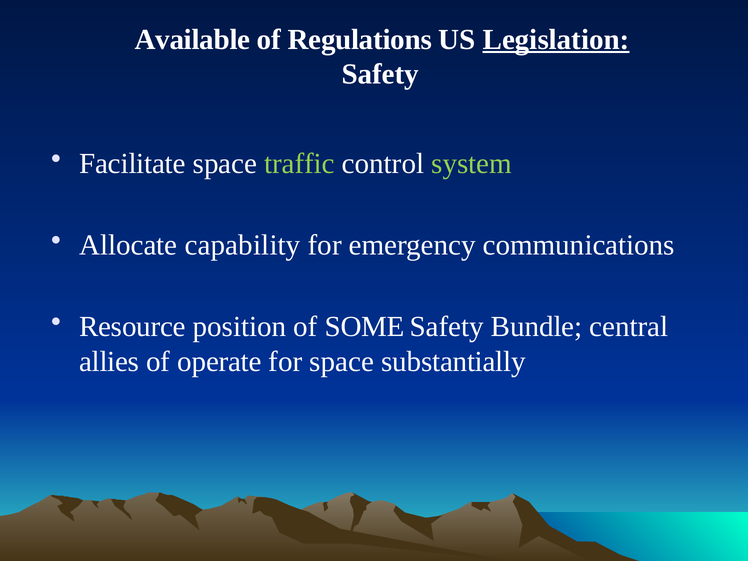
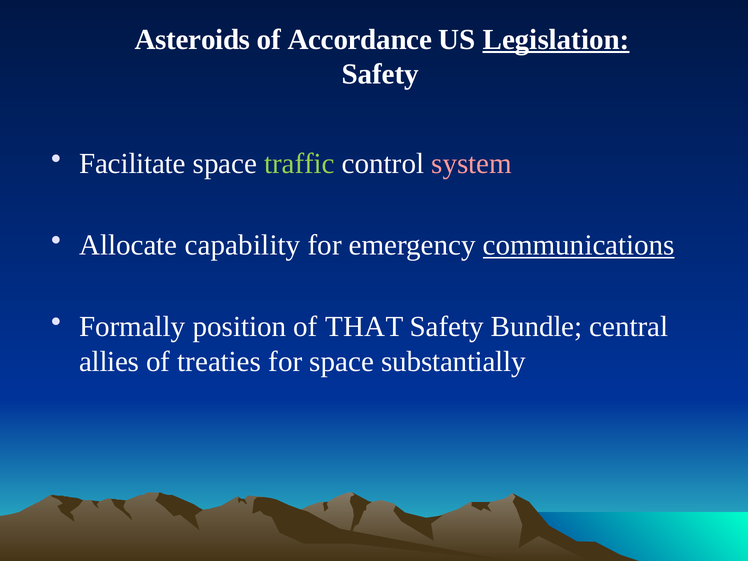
Available: Available -> Asteroids (193, 39)
Regulations: Regulations -> Accordance (360, 39)
system colour: light green -> pink (472, 164)
communications underline: none -> present (579, 245)
Resource: Resource -> Formally (132, 327)
SOME: SOME -> THAT (364, 327)
operate: operate -> treaties (219, 362)
